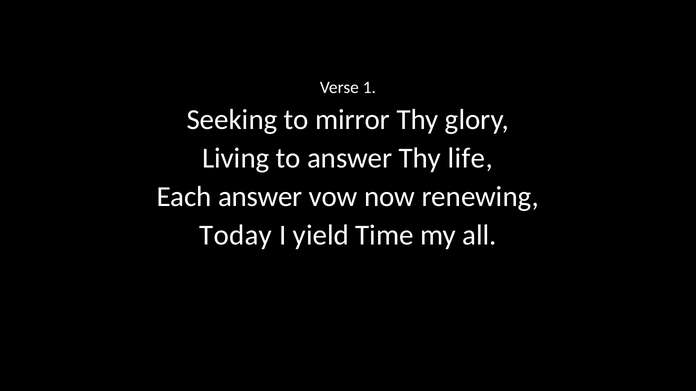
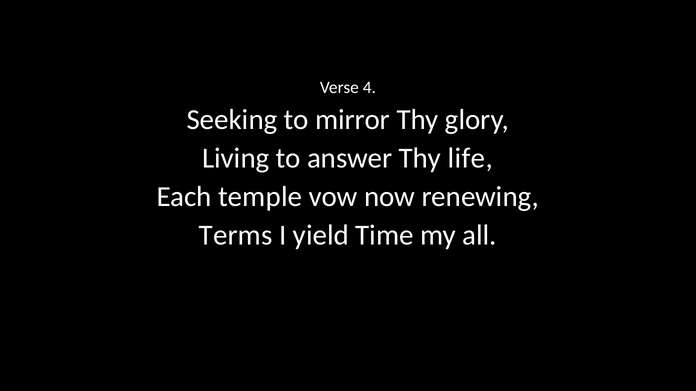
1: 1 -> 4 (369, 87)
Each answer: answer -> temple (260, 197)
Today: Today -> Terms (236, 235)
